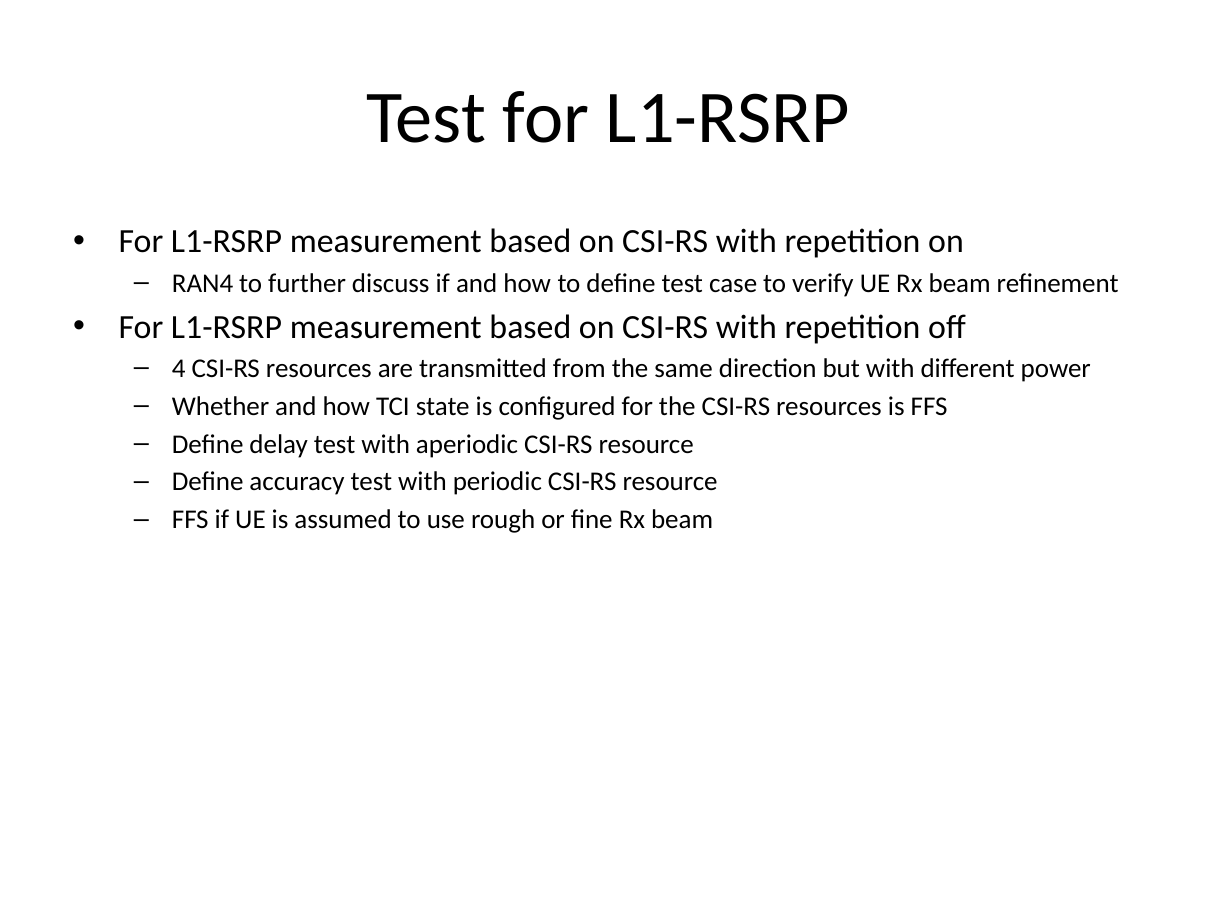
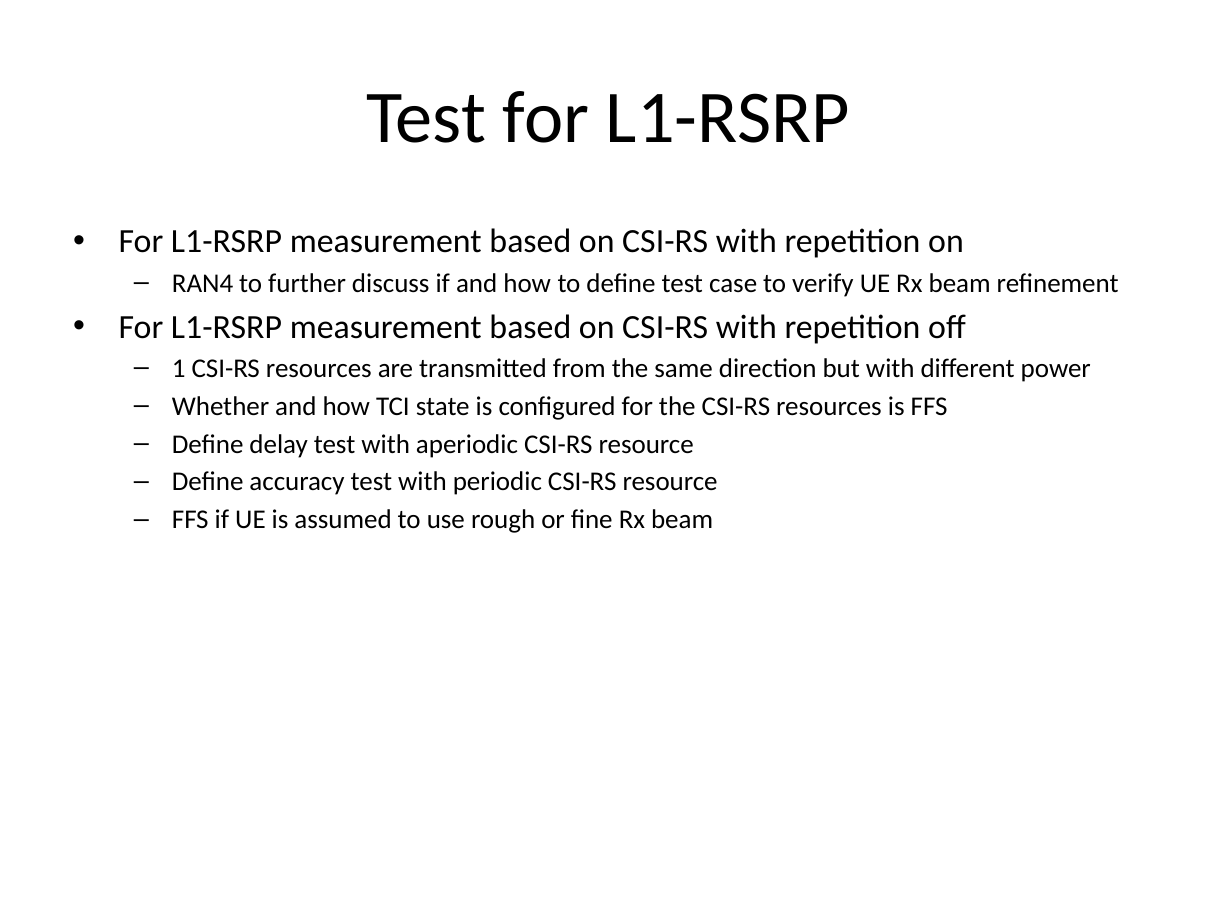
4: 4 -> 1 (179, 368)
